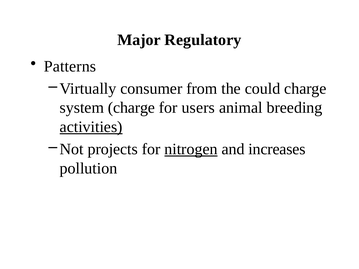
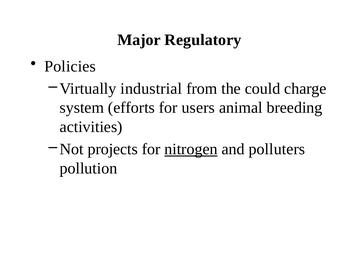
Patterns: Patterns -> Policies (70, 66)
consumer: consumer -> industrial (151, 89)
system charge: charge -> efforts (131, 108)
activities underline: present -> none (91, 127)
increases: increases -> polluters (277, 149)
